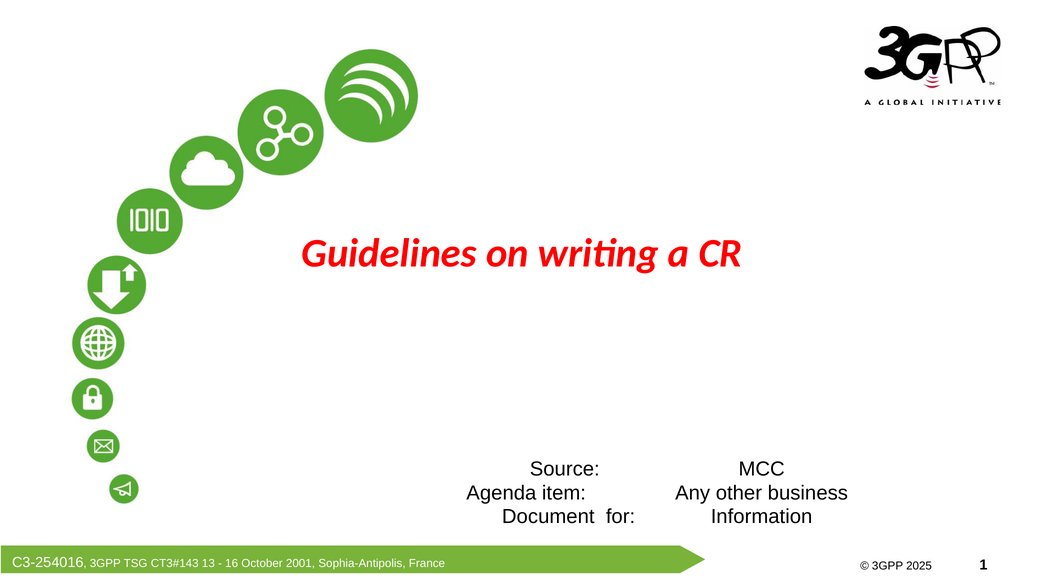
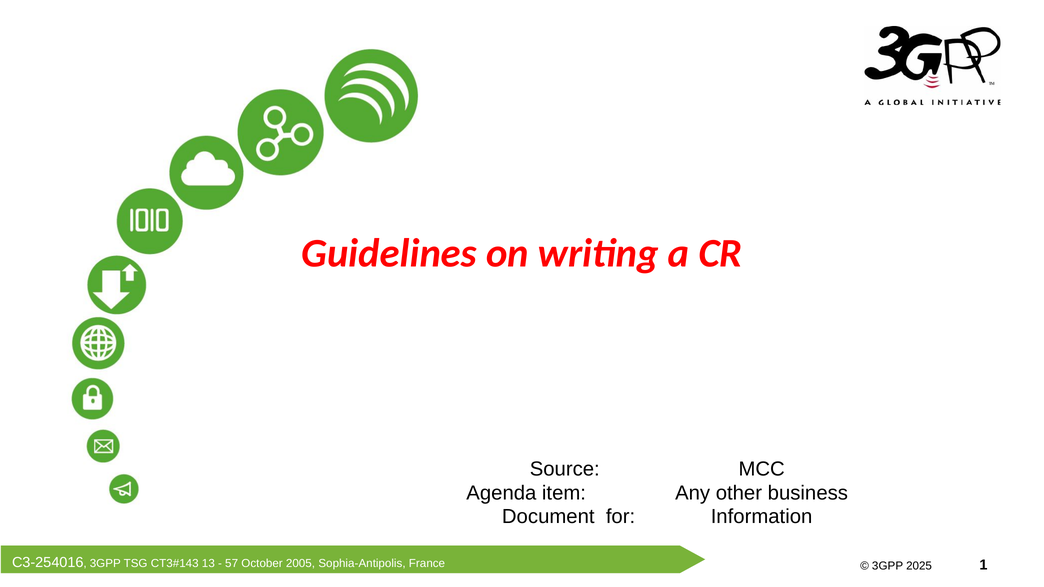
16: 16 -> 57 (232, 563)
2001: 2001 -> 2005 (300, 563)
